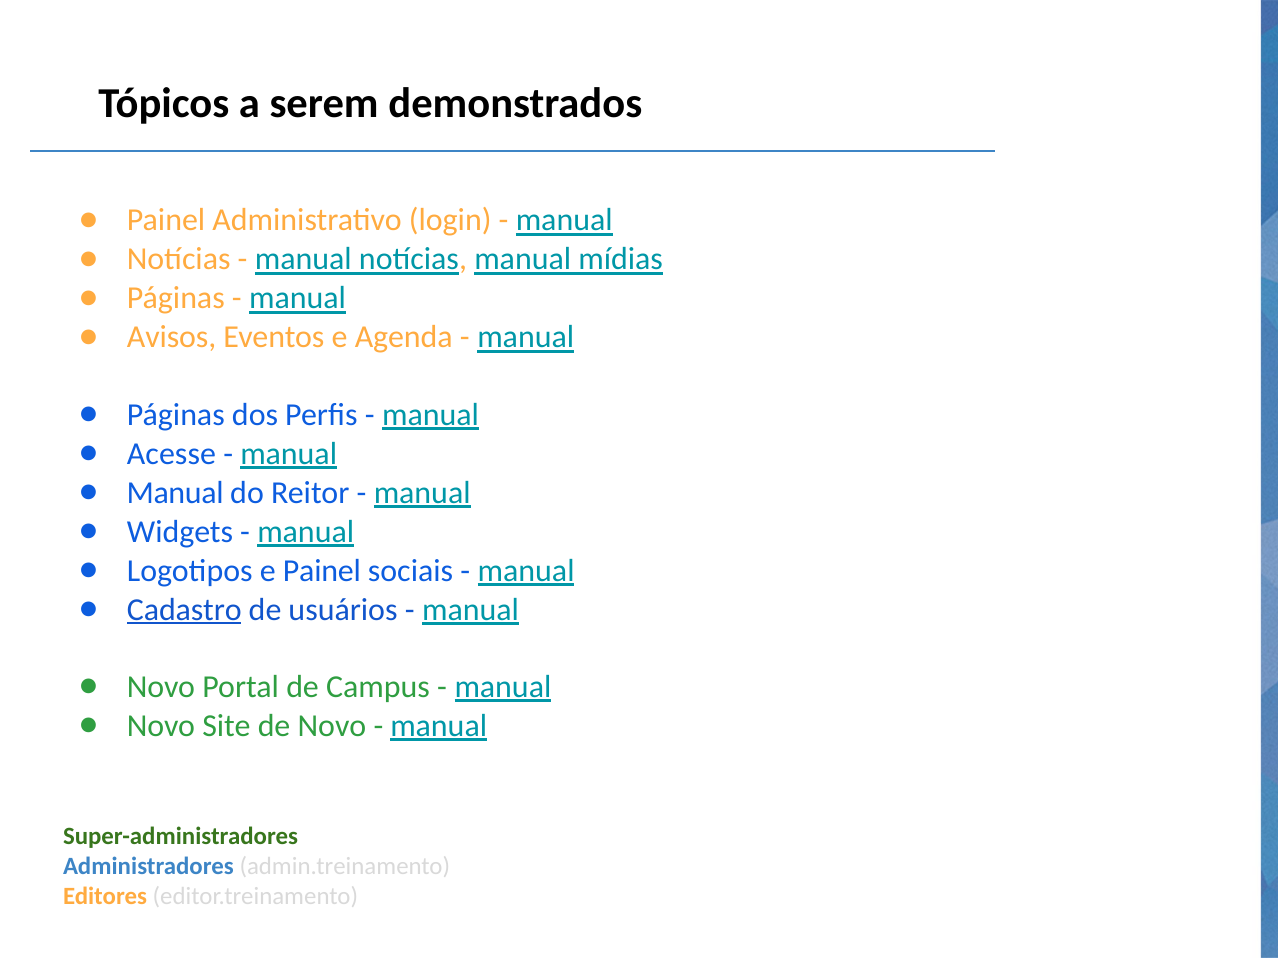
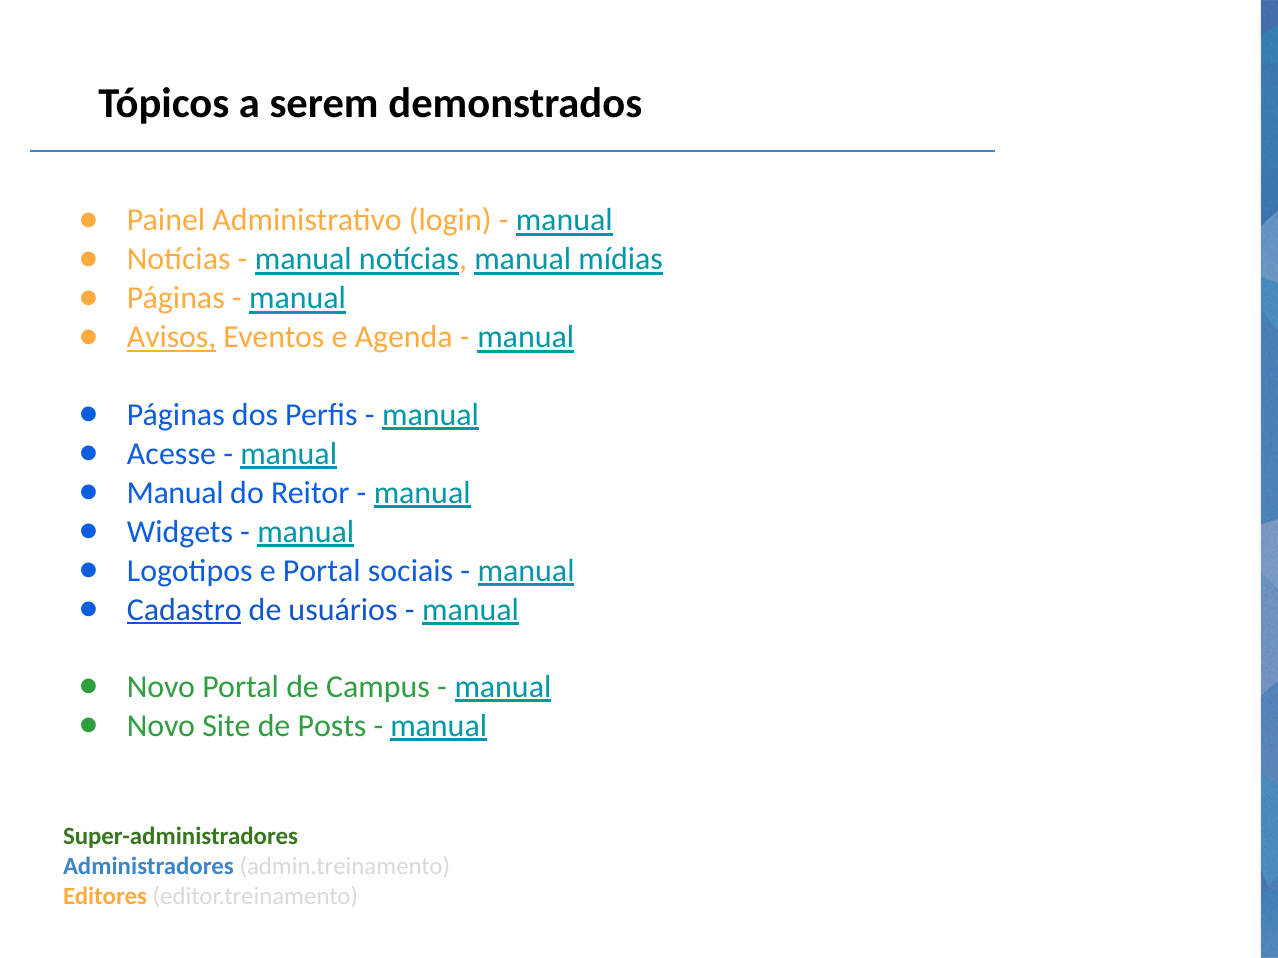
Avisos underline: none -> present (172, 338)
e Painel: Painel -> Portal (322, 571)
de Novo: Novo -> Posts (332, 726)
